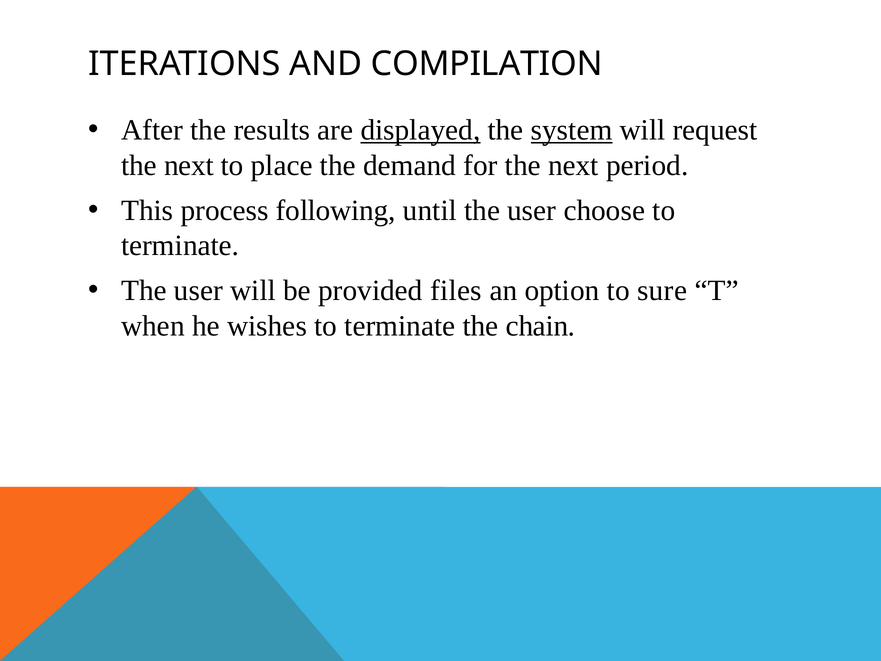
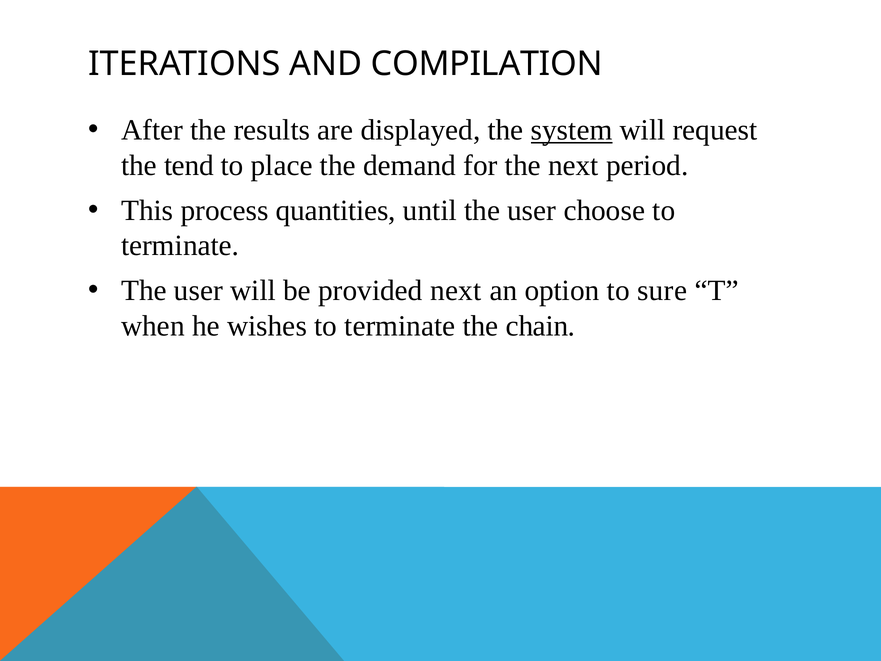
displayed underline: present -> none (420, 130)
next: next -> tend (189, 165)
following: following -> quantities (336, 210)
provided files: files -> next (456, 291)
